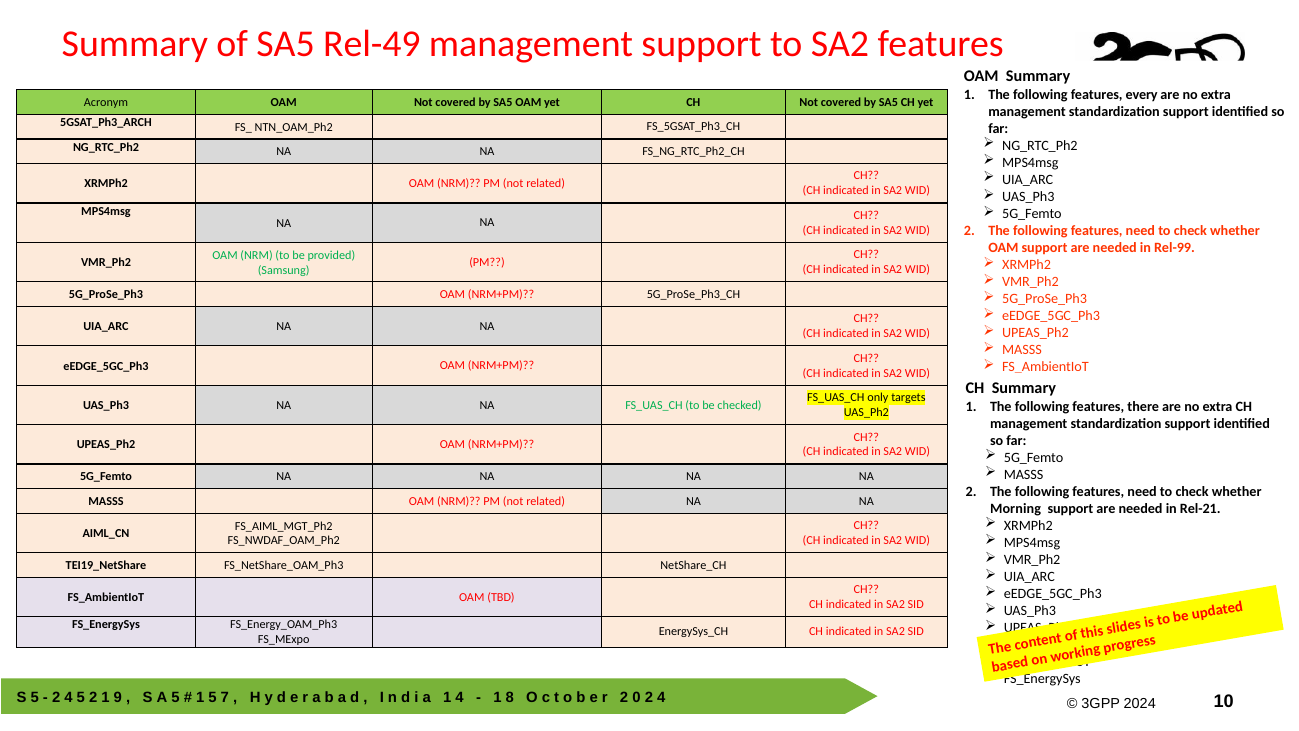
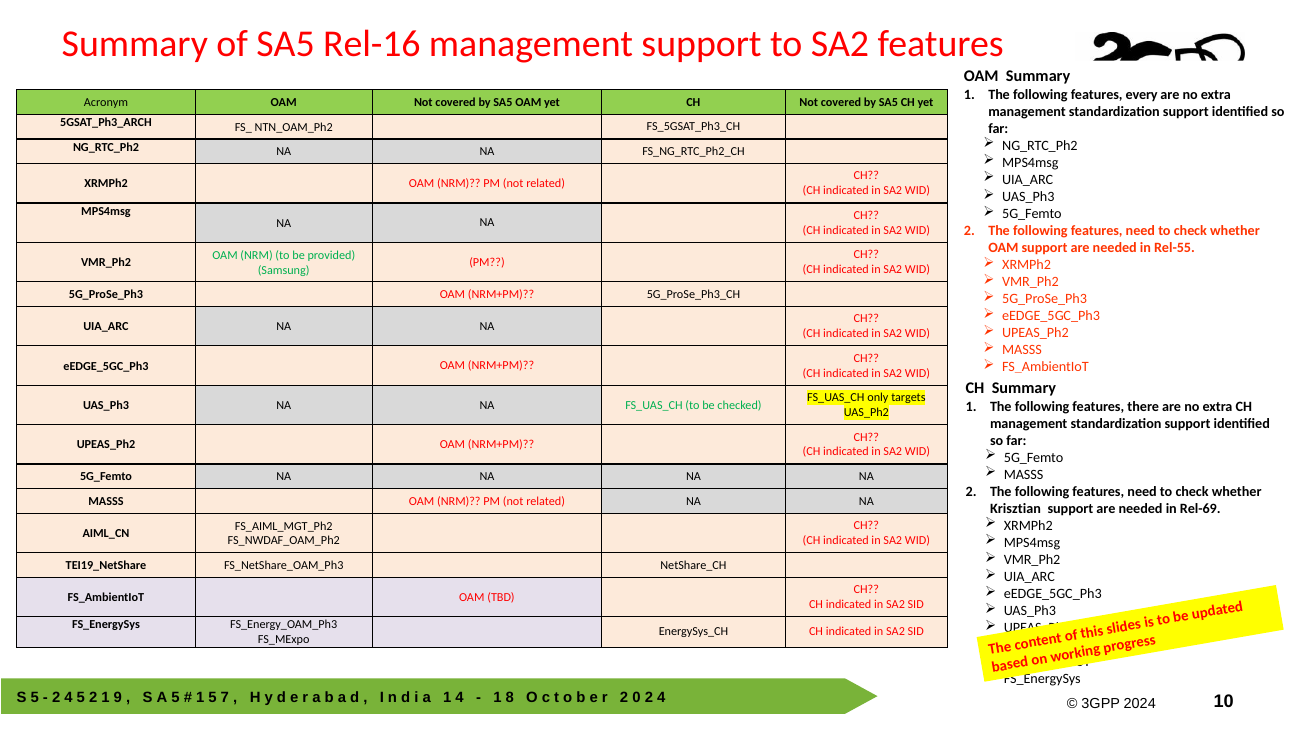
Rel-49: Rel-49 -> Rel-16 (372, 44)
Rel-99: Rel-99 -> Rel-55 (1174, 248)
Morning: Morning -> Krisztian (1016, 508)
Rel-21: Rel-21 -> Rel-69 (1200, 508)
